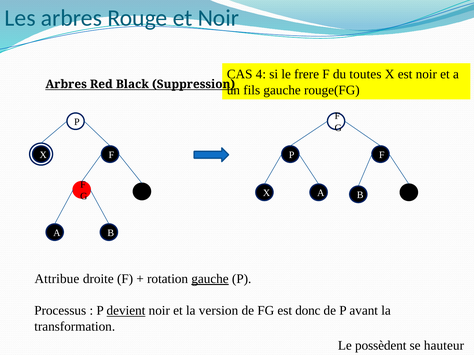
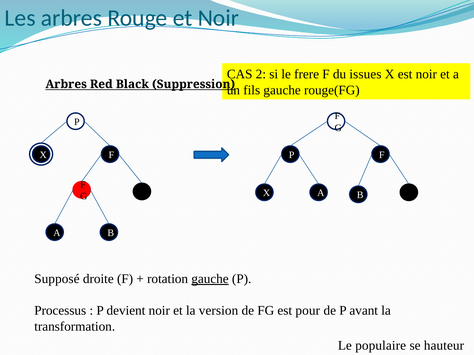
4: 4 -> 2 (261, 74)
toutes: toutes -> issues (365, 74)
Attribue: Attribue -> Supposé (57, 279)
devient underline: present -> none (126, 311)
donc: donc -> pour (308, 311)
possèdent: possèdent -> populaire (381, 346)
